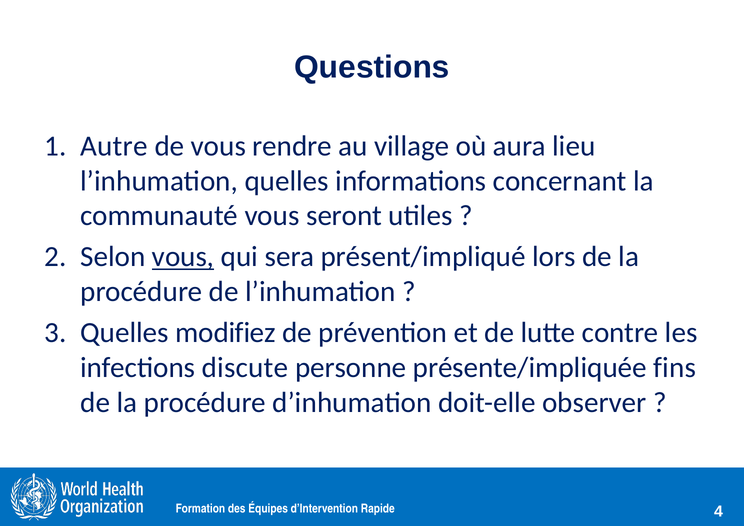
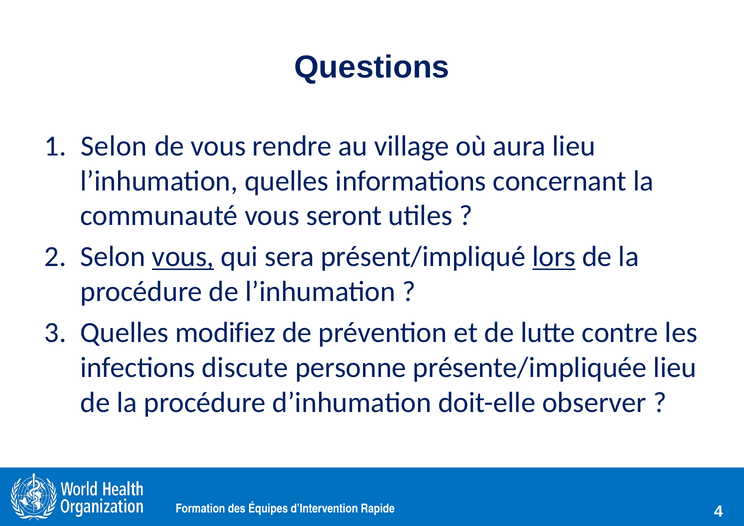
Autre: Autre -> Selon (114, 146)
lors underline: none -> present (554, 257)
présente/impliquée fins: fins -> lieu (675, 368)
